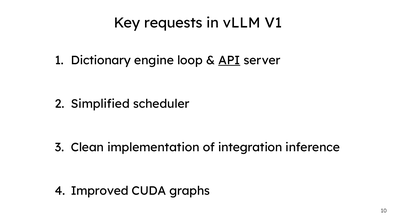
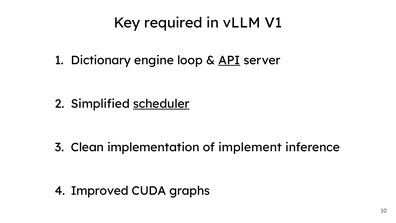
requests: requests -> required (173, 23)
scheduler underline: none -> present (161, 104)
integration: integration -> implement (250, 147)
